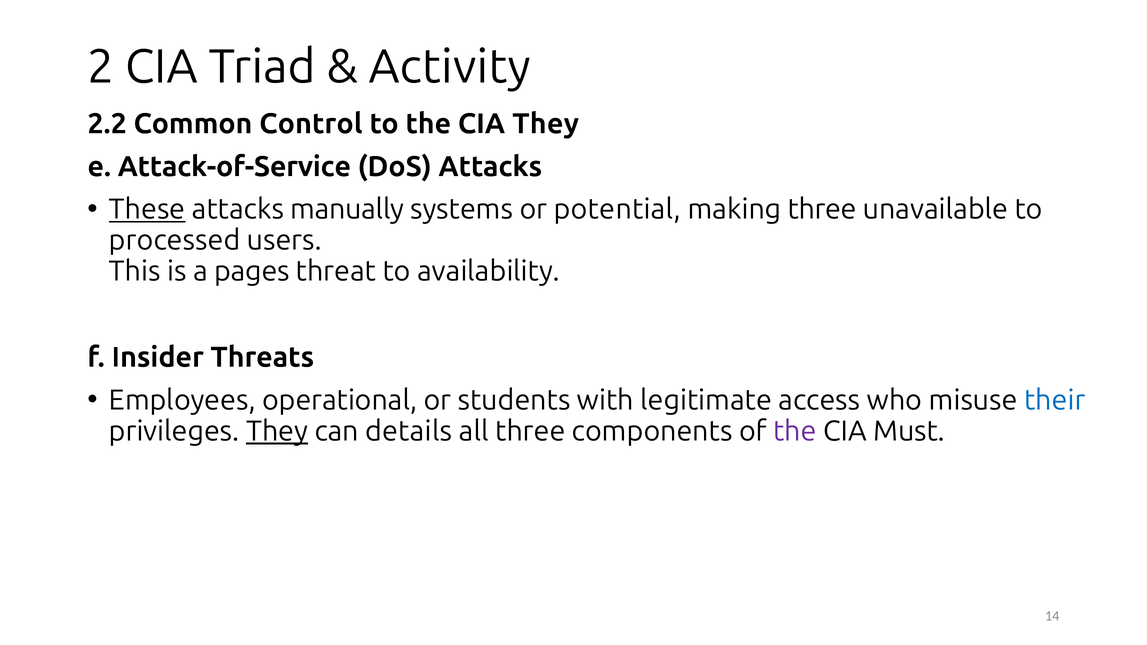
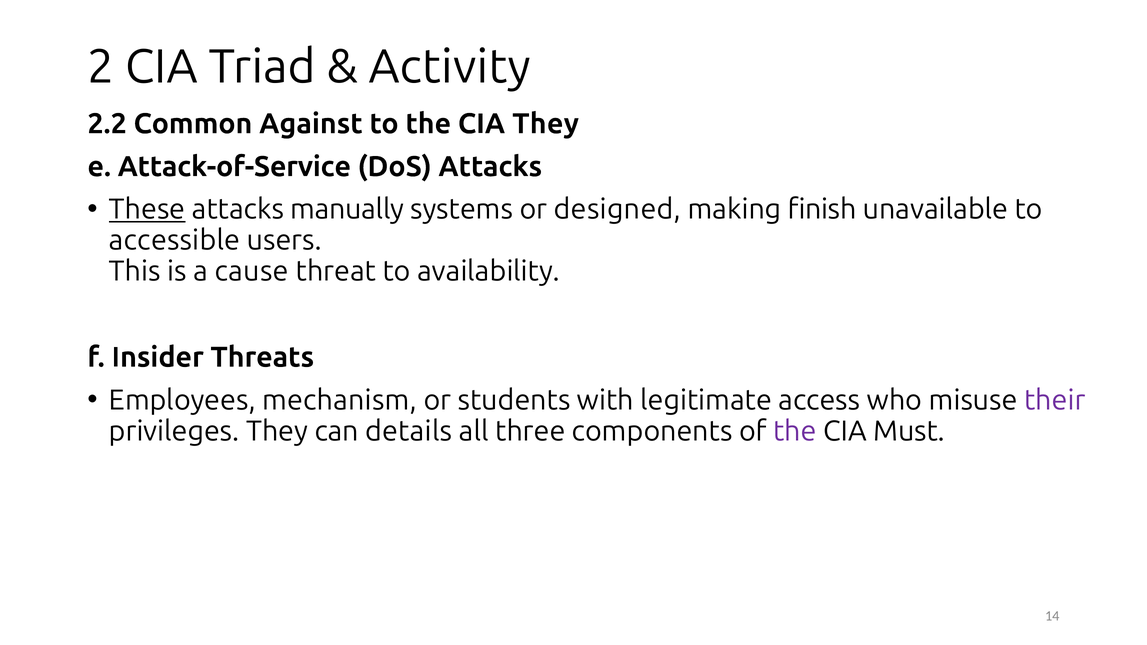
Control: Control -> Against (311, 124)
potential: potential -> designed (617, 210)
making three: three -> finish (822, 210)
processed: processed -> accessible (175, 241)
pages: pages -> cause (252, 272)
operational: operational -> mechanism (340, 400)
their colour: blue -> purple (1055, 400)
They underline: present -> none (277, 431)
